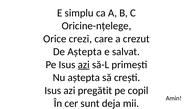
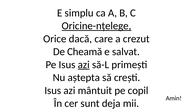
Oricine-nțelege underline: none -> present (96, 26)
crezi: crezi -> dacă (80, 39)
De Aștepta: Aștepta -> Cheamă (85, 51)
pregătit: pregătit -> mântuit (95, 90)
